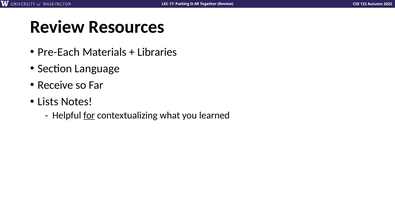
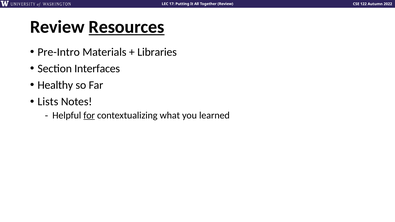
Resources underline: none -> present (127, 27)
Pre-Each: Pre-Each -> Pre-Intro (59, 52)
Language: Language -> Interfaces (97, 69)
Receive: Receive -> Healthy (55, 85)
